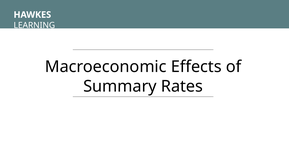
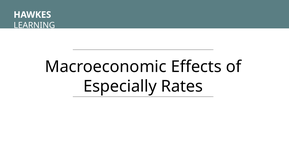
Summary: Summary -> Especially (120, 86)
